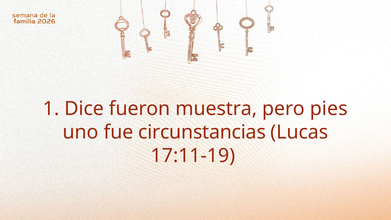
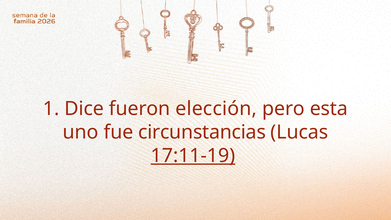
muestra: muestra -> elección (216, 109)
pies: pies -> esta (329, 109)
17:11-19 underline: none -> present (193, 156)
